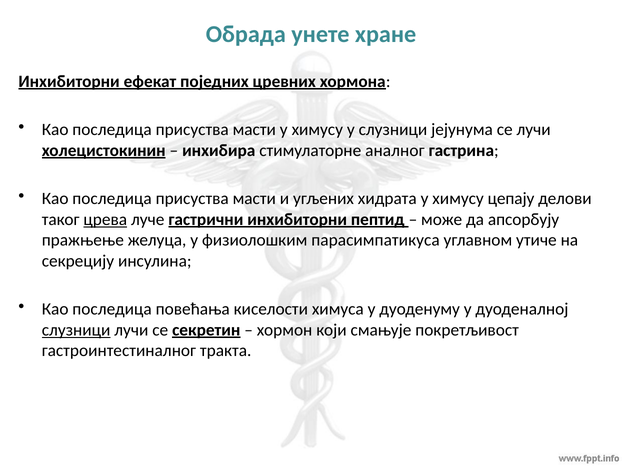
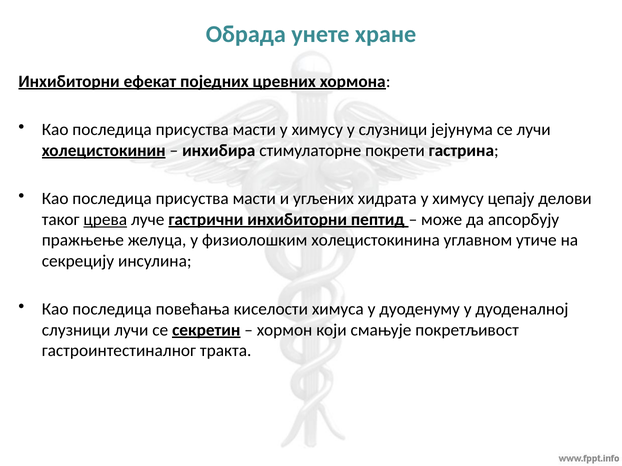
аналног: аналног -> покрети (395, 151)
парасимпатикуса: парасимпатикуса -> холецистокинина (376, 240)
слузници underline: present -> none (76, 330)
